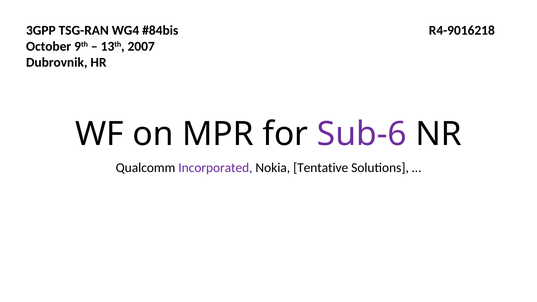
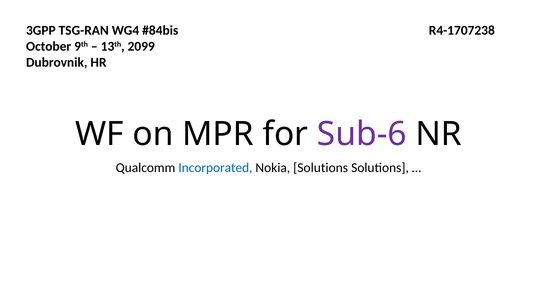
R4-9016218: R4-9016218 -> R4-1707238 (462, 30)
2007: 2007 -> 2099 (141, 46)
Incorporated colour: purple -> blue (215, 168)
Nokia Tentative: Tentative -> Solutions (321, 168)
